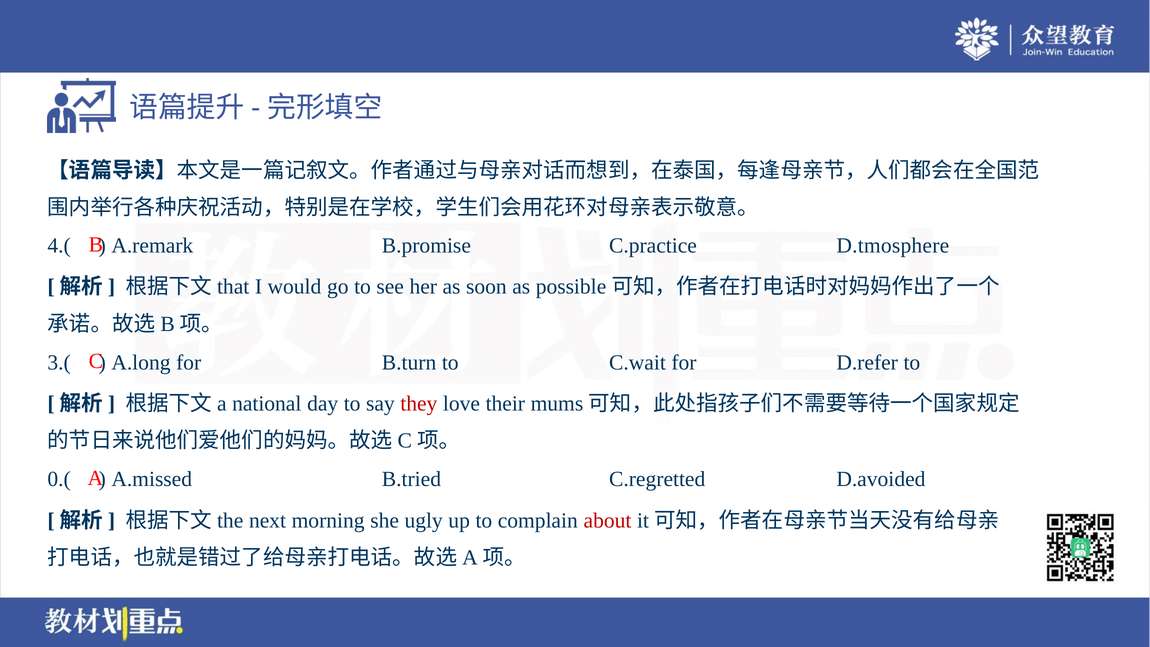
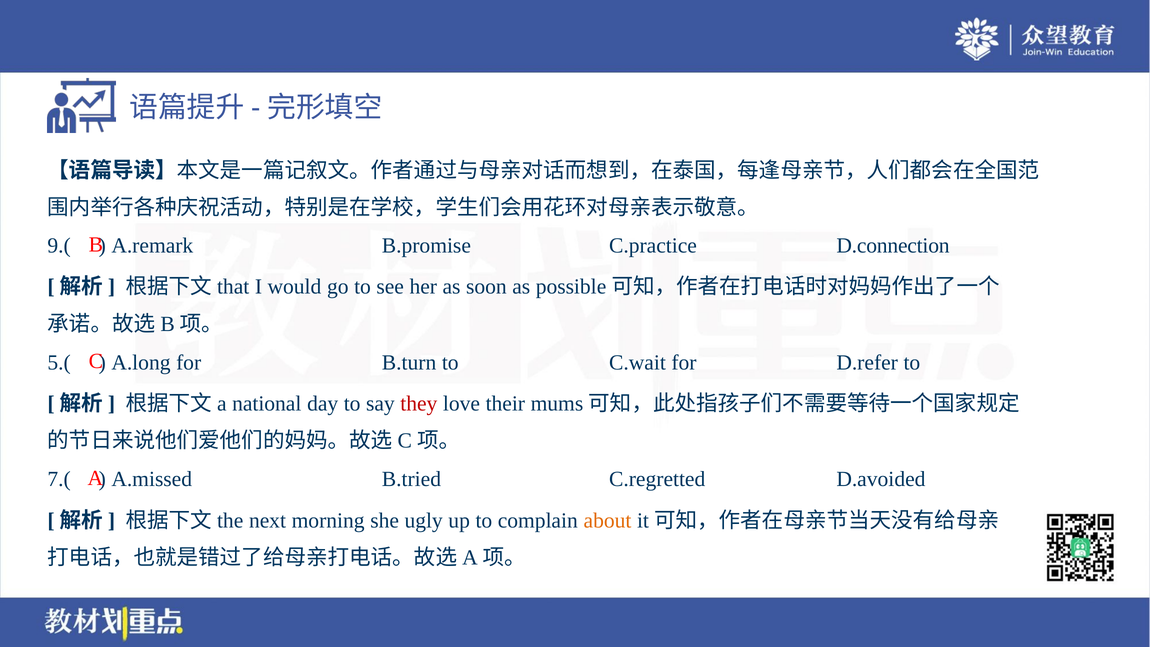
4.(: 4.( -> 9.( (59, 246)
D.tmosphere: D.tmosphere -> D.connection (893, 246)
3.(: 3.( -> 5.( (59, 362)
0.(: 0.( -> 7.( (59, 479)
about colour: red -> orange (607, 520)
